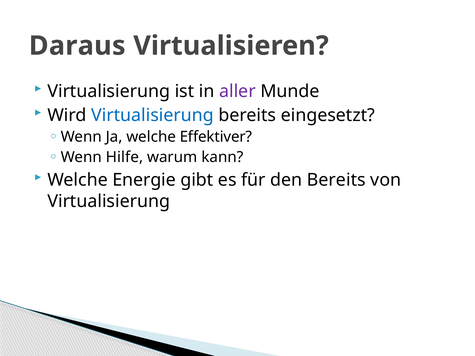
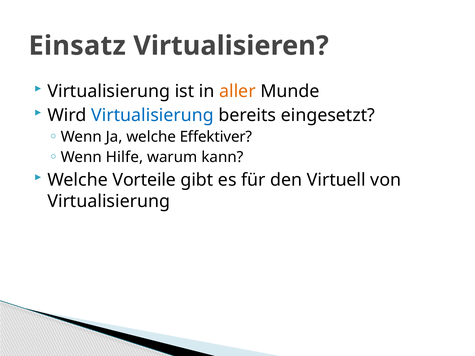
Daraus: Daraus -> Einsatz (77, 46)
aller colour: purple -> orange (237, 91)
Energie: Energie -> Vorteile (144, 180)
den Bereits: Bereits -> Virtuell (336, 180)
